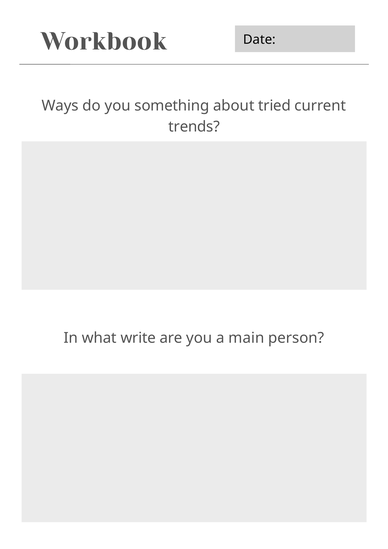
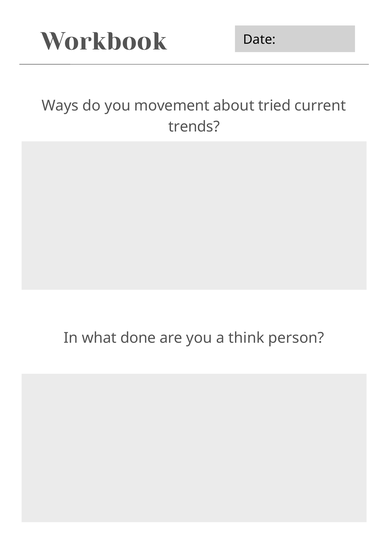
something: something -> movement (172, 106)
write: write -> done (138, 338)
main: main -> think (246, 338)
